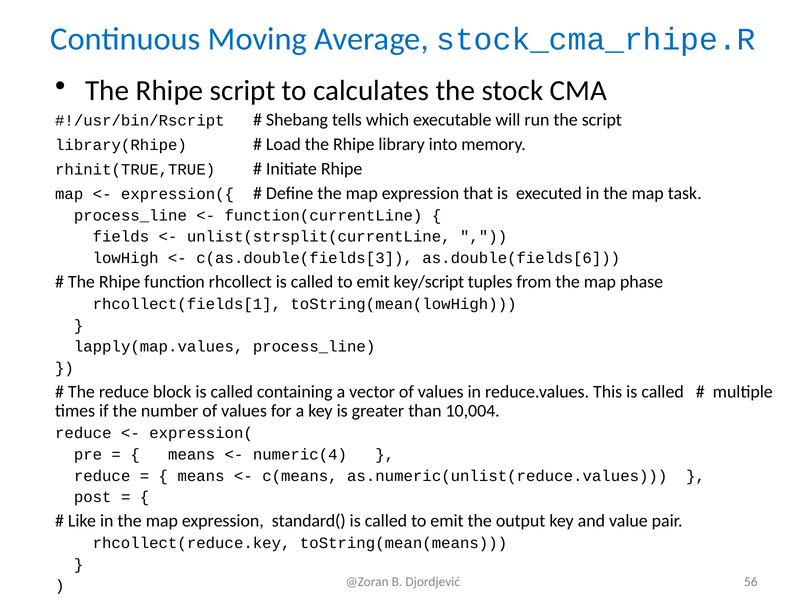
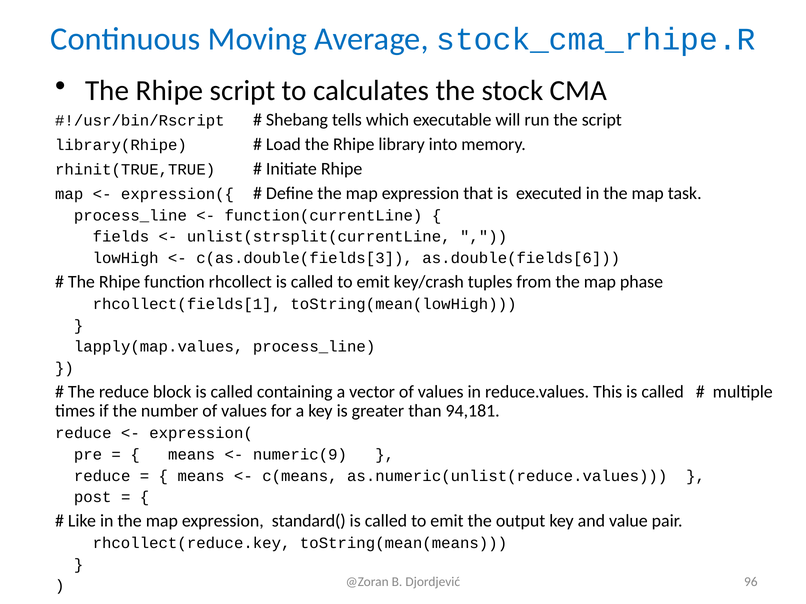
key/script: key/script -> key/crash (429, 282)
10,004: 10,004 -> 94,181 (473, 411)
numeric(4: numeric(4 -> numeric(9 (300, 455)
56: 56 -> 96 (751, 582)
